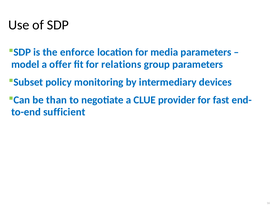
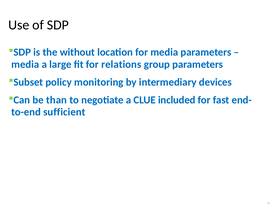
enforce: enforce -> without (77, 52)
model: model -> media (25, 64)
offer: offer -> large (60, 64)
provider: provider -> included (177, 100)
